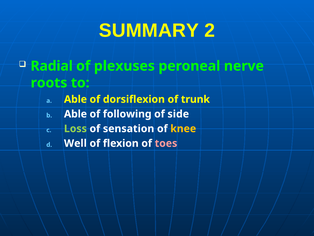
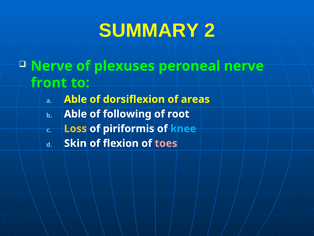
Radial: Radial -> Nerve (52, 66)
roots: roots -> front (49, 83)
trunk: trunk -> areas (195, 99)
side: side -> root (178, 114)
Loss colour: light green -> yellow (75, 128)
sensation: sensation -> piriformis (129, 128)
knee colour: yellow -> light blue (183, 128)
Well: Well -> Skin (75, 143)
